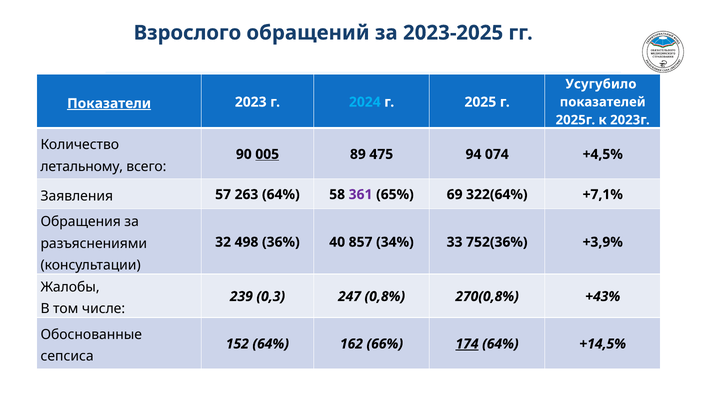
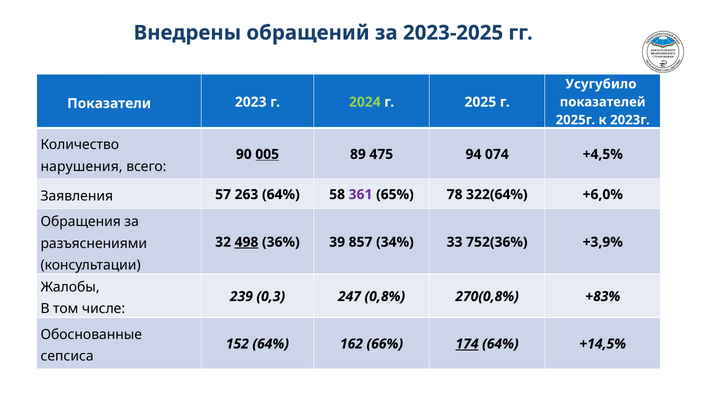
Взрослого: Взрослого -> Внедрены (187, 33)
Показатели underline: present -> none (109, 103)
2024 colour: light blue -> light green (365, 102)
летальному: летальному -> нарушения (82, 166)
69: 69 -> 78 (455, 194)
+7,1%: +7,1% -> +6,0% (603, 194)
498 underline: none -> present (246, 242)
40: 40 -> 39 (337, 242)
+43%: +43% -> +83% (603, 296)
